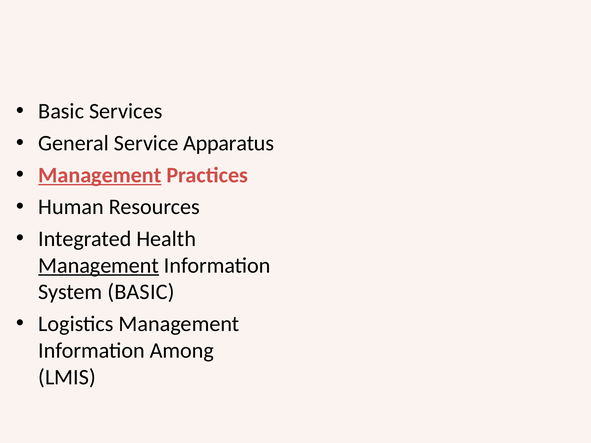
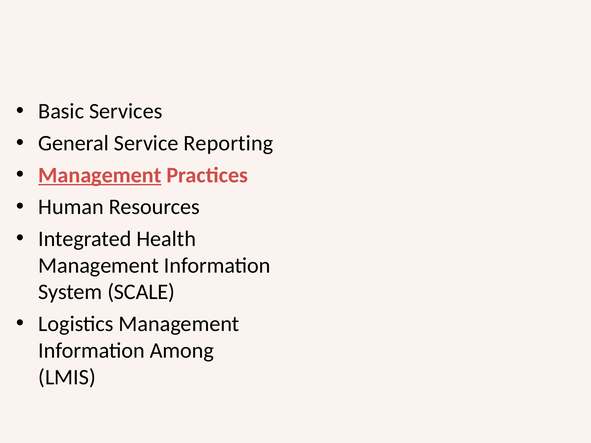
Apparatus: Apparatus -> Reporting (228, 143)
Management underline: present -> none (99, 266)
System BASIC: BASIC -> SCALE (141, 292)
